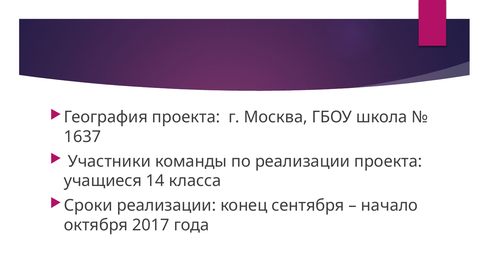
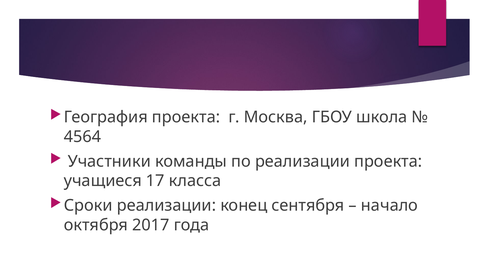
1637: 1637 -> 4564 (82, 137)
14: 14 -> 17 (155, 181)
